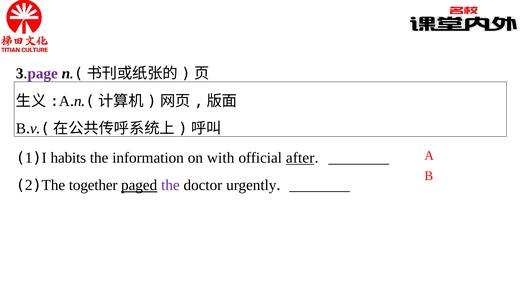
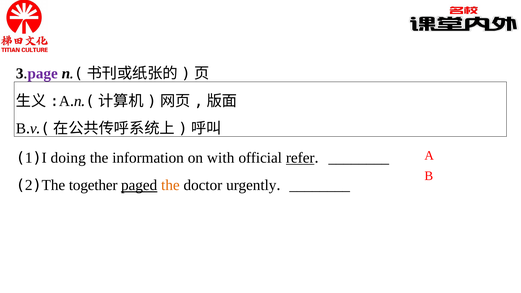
habits: habits -> doing (68, 158)
after: after -> refer (300, 158)
the colour: purple -> orange (170, 185)
